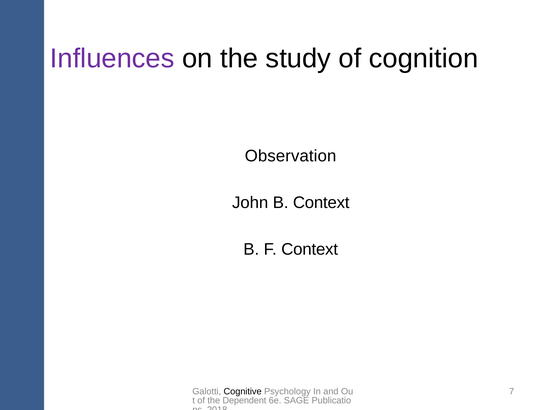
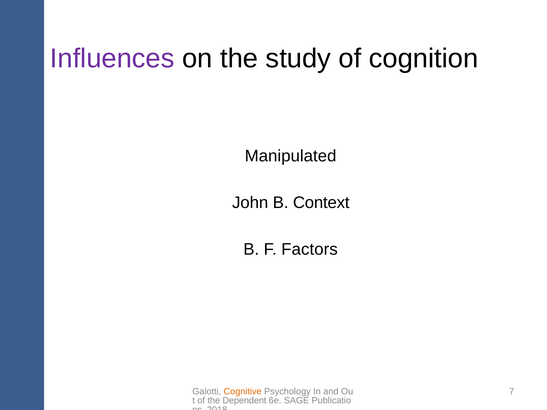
Observation: Observation -> Manipulated (291, 156)
F Context: Context -> Factors (310, 250)
Cognitive colour: black -> orange (243, 392)
